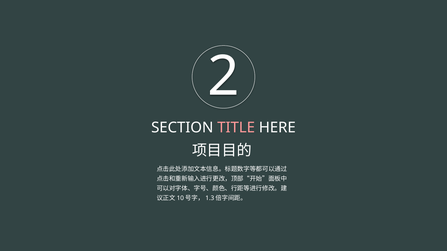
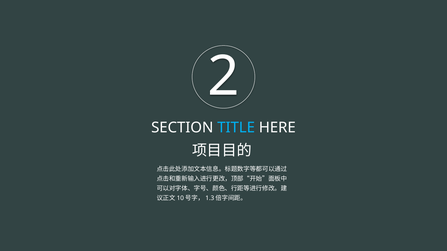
TITLE colour: pink -> light blue (236, 128)
